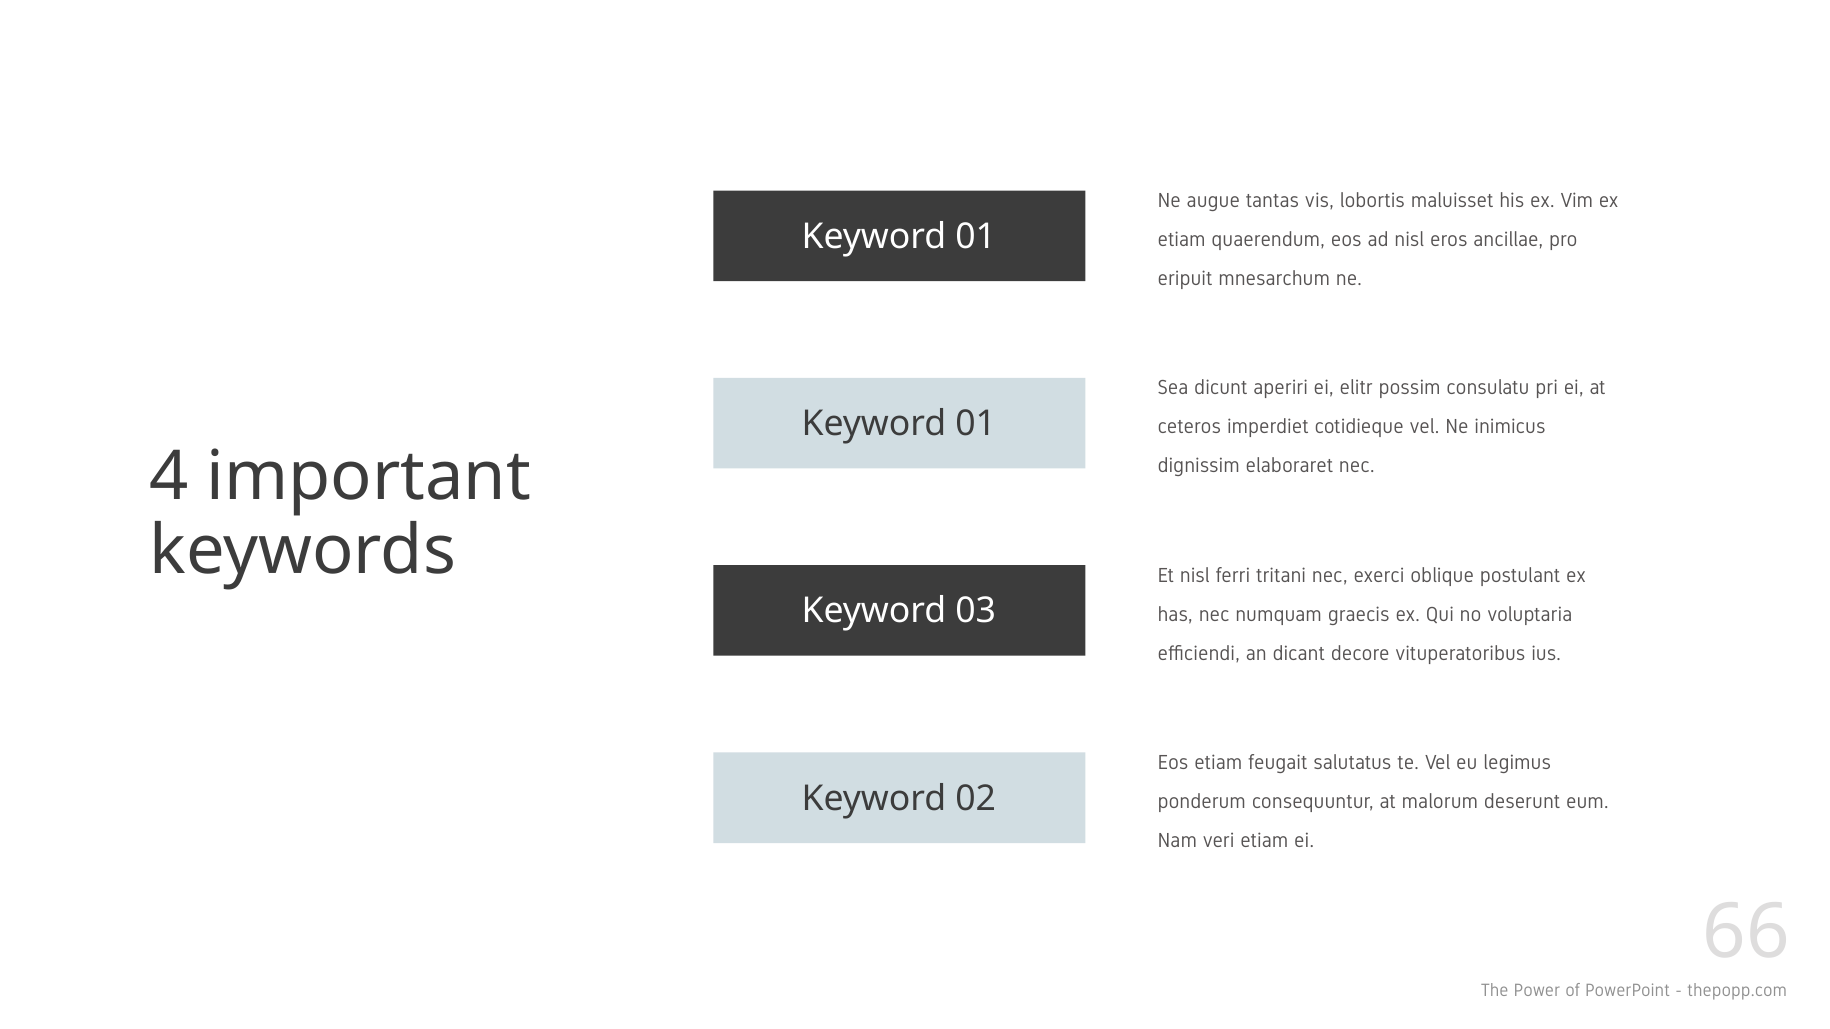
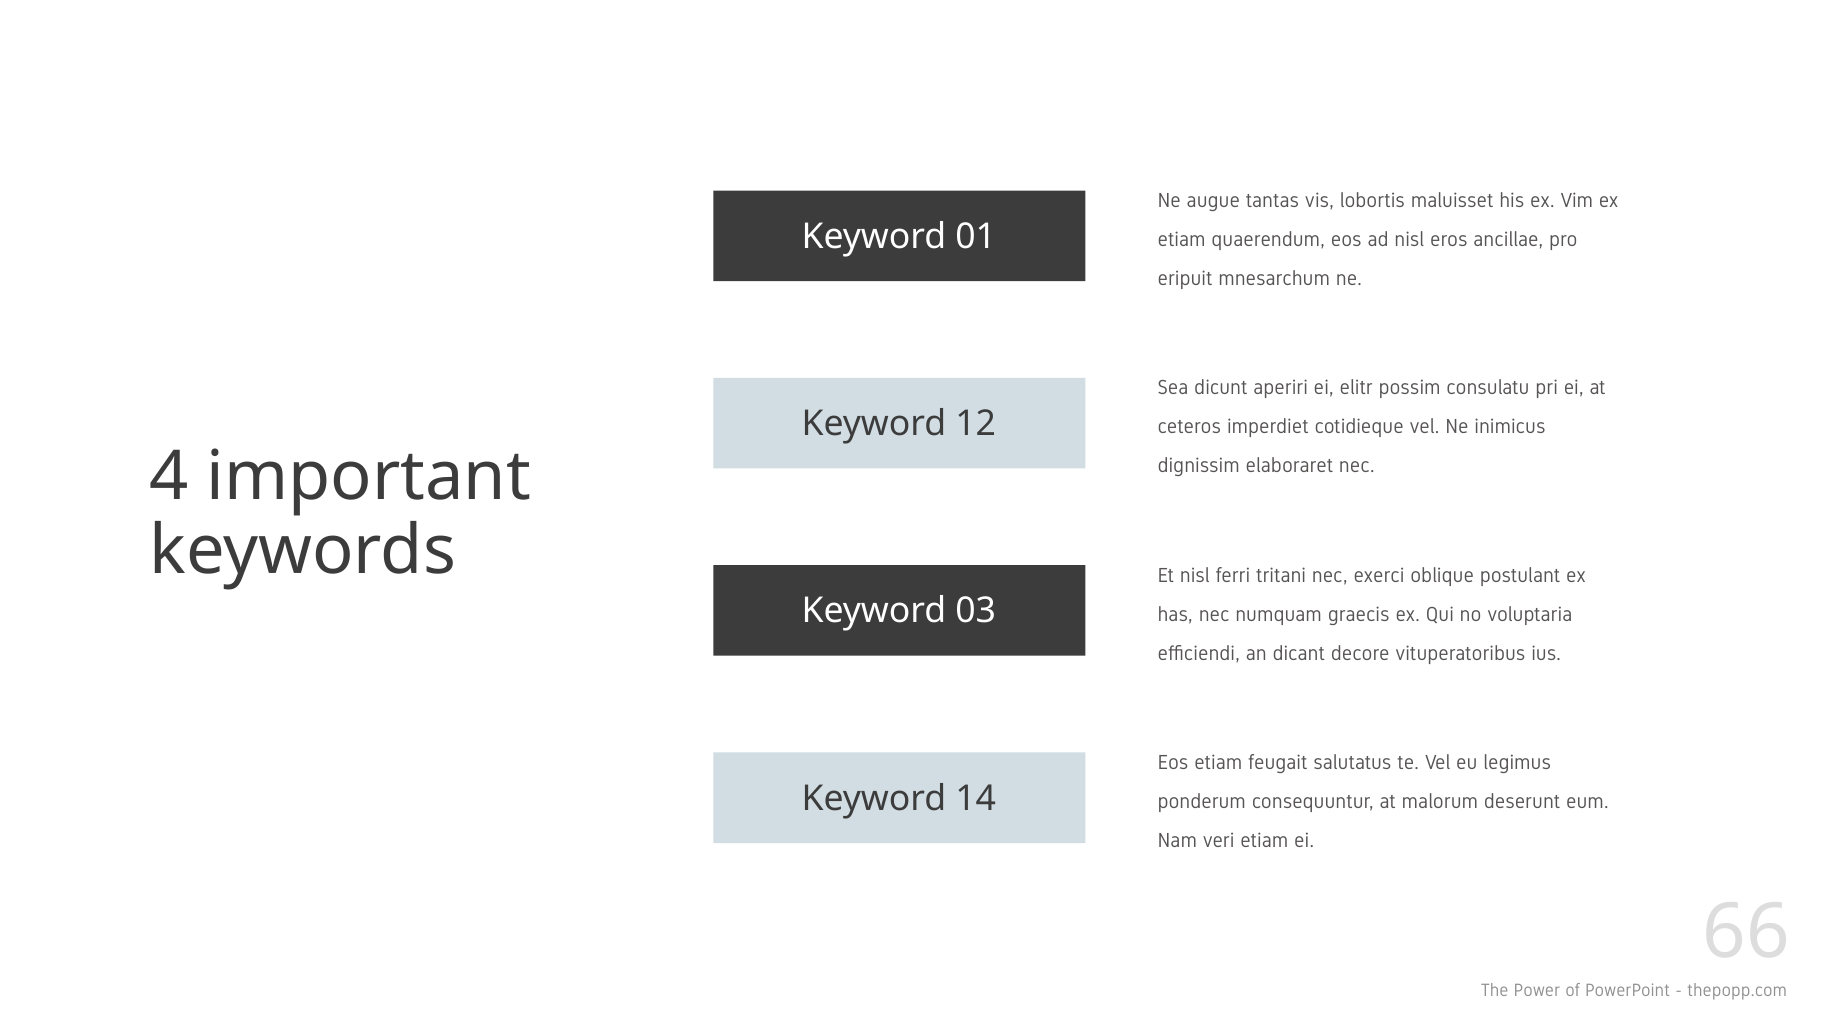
01: 01 -> 12 (976, 424)
02: 02 -> 14 (976, 798)
